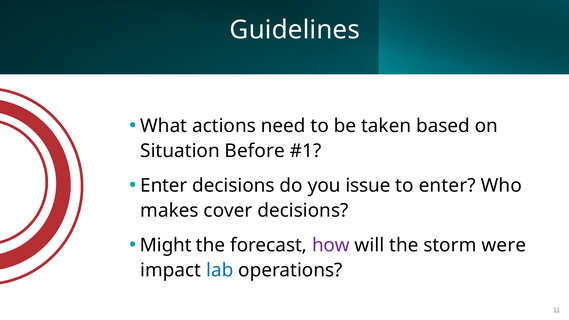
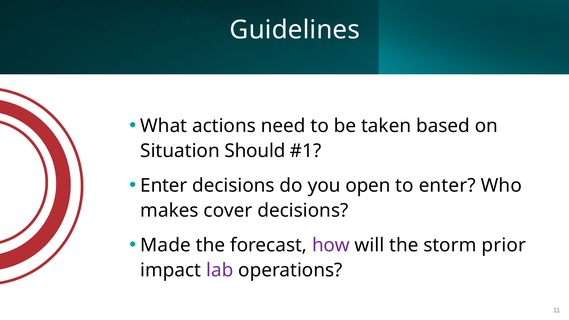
Before: Before -> Should (255, 151)
issue: issue -> open (368, 186)
Might: Might -> Made (166, 245)
were: were -> prior (504, 245)
lab colour: blue -> purple (220, 270)
